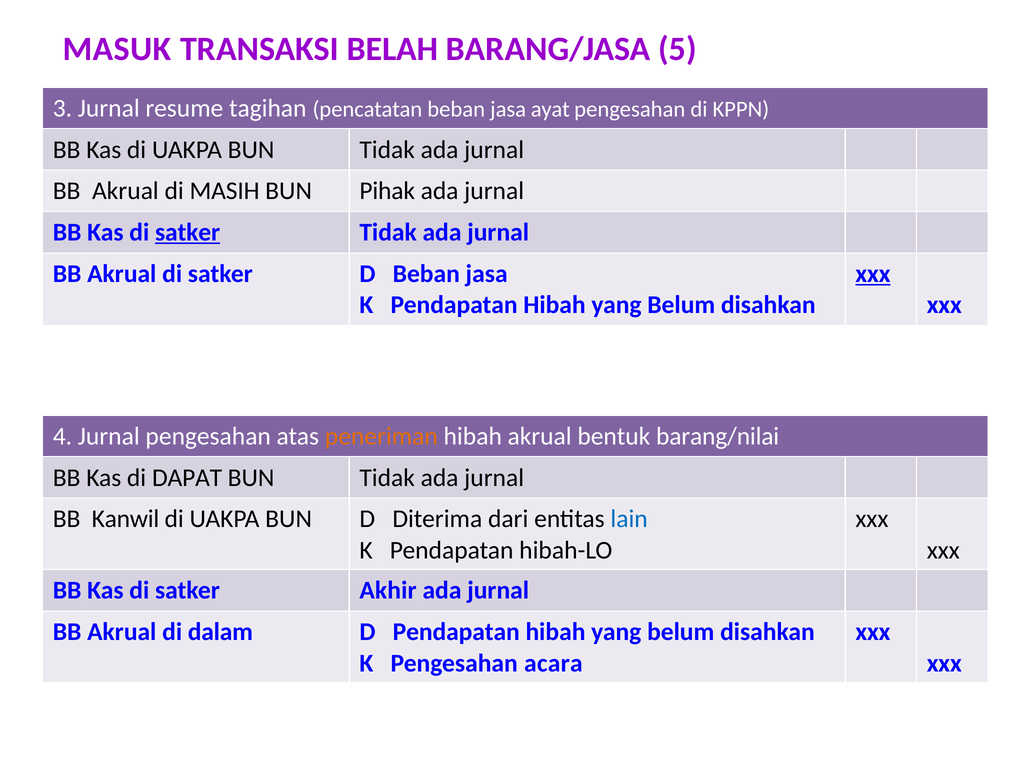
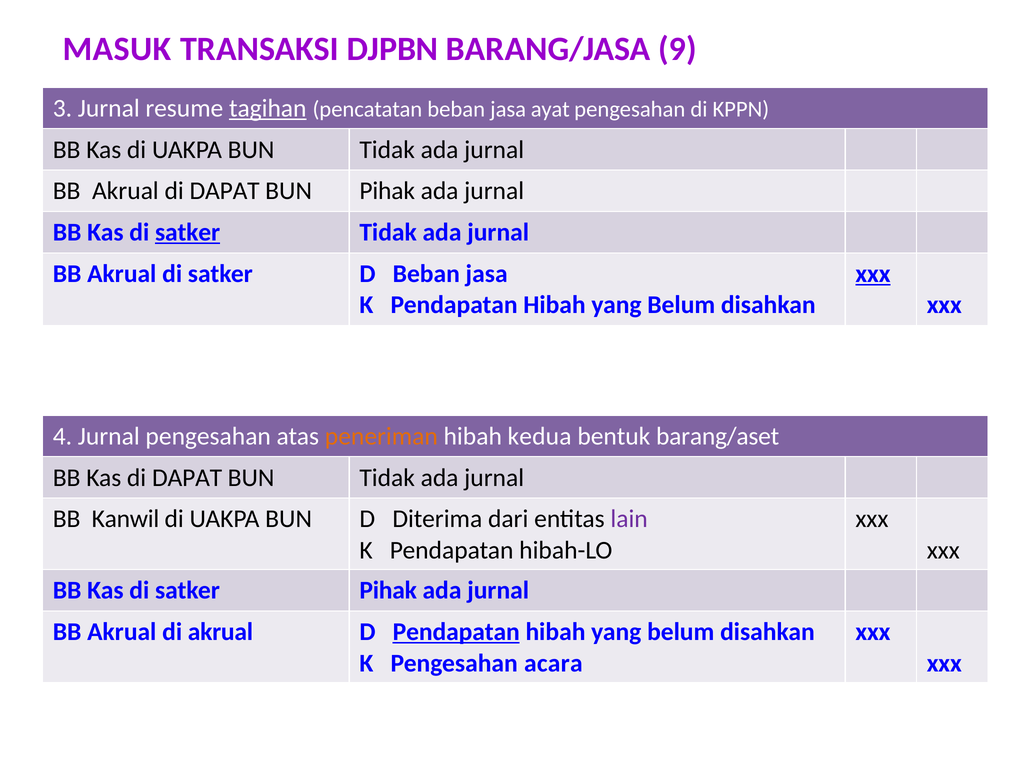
BELAH: BELAH -> DJPBN (393, 49)
5: 5 -> 9 (677, 49)
tagihan underline: none -> present (268, 108)
Akrual di MASIH: MASIH -> DAPAT (225, 191)
hibah akrual: akrual -> kedua (540, 436)
barang/nilai: barang/nilai -> barang/aset (718, 436)
lain colour: blue -> purple (629, 519)
satker Akhir: Akhir -> Pihak (388, 591)
di dalam: dalam -> akrual (220, 632)
Pendapatan underline: none -> present (456, 632)
